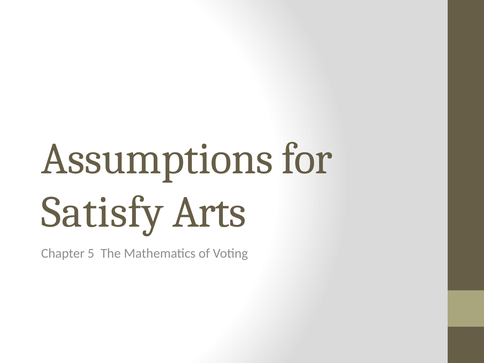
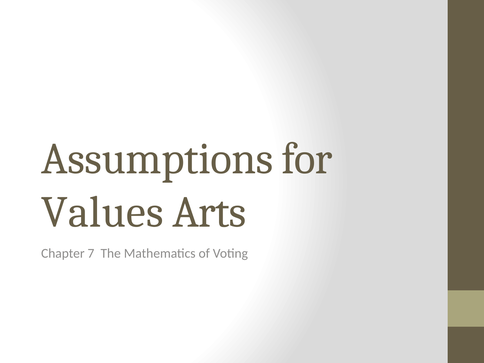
Satisfy: Satisfy -> Values (102, 212)
5: 5 -> 7 (91, 253)
